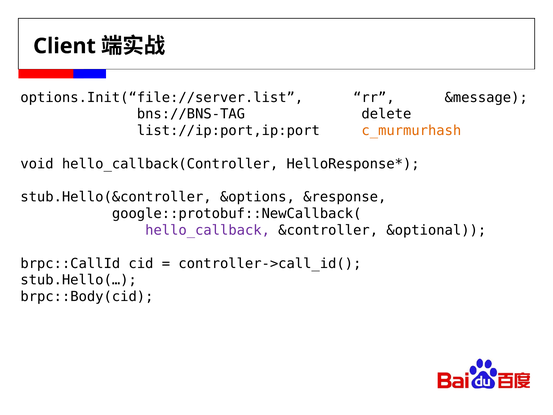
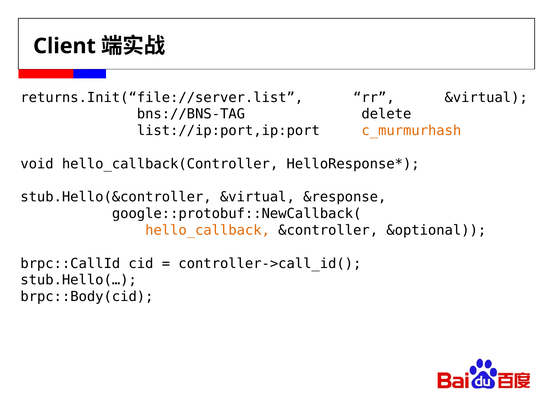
options.Init(“file://server.list: options.Init(“file://server.list -> returns.Init(“file://server.list (162, 97)
rr &message: &message -> &virtual (486, 97)
stub.Hello(&controller &options: &options -> &virtual (257, 197)
hello_callback colour: purple -> orange (208, 230)
